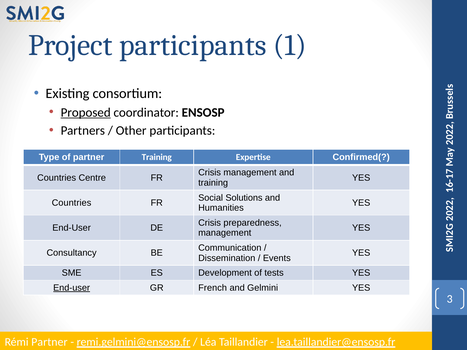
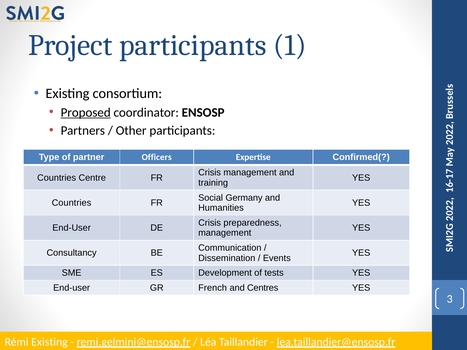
partner Training: Training -> Officers (157, 157)
Solutions: Solutions -> Germany (244, 198)
End-user underline: present -> none (72, 288)
Gelmini: Gelmini -> Centres (263, 288)
Rémi Partner: Partner -> Existing (49, 342)
